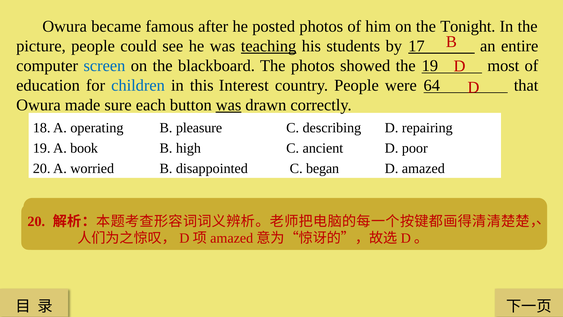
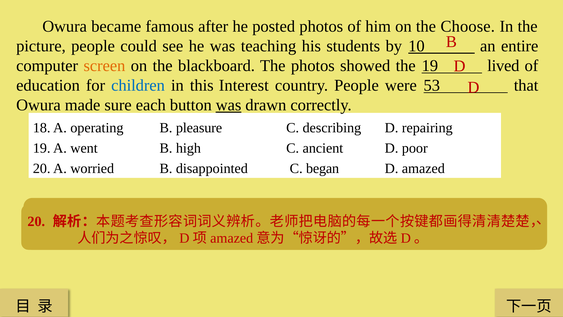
Tonight: Tonight -> Choose (468, 26)
teaching underline: present -> none (269, 46)
17: 17 -> 10 (416, 46)
screen colour: blue -> orange (104, 66)
most: most -> lived (503, 66)
64: 64 -> 53 (432, 85)
book: book -> went (84, 148)
